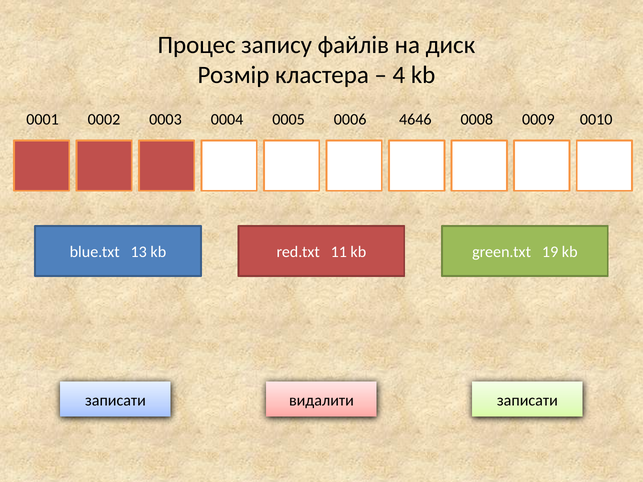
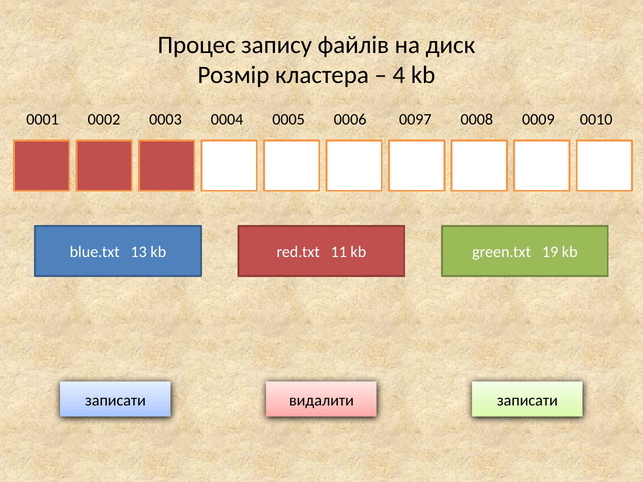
4646: 4646 -> 0097 (415, 119)
